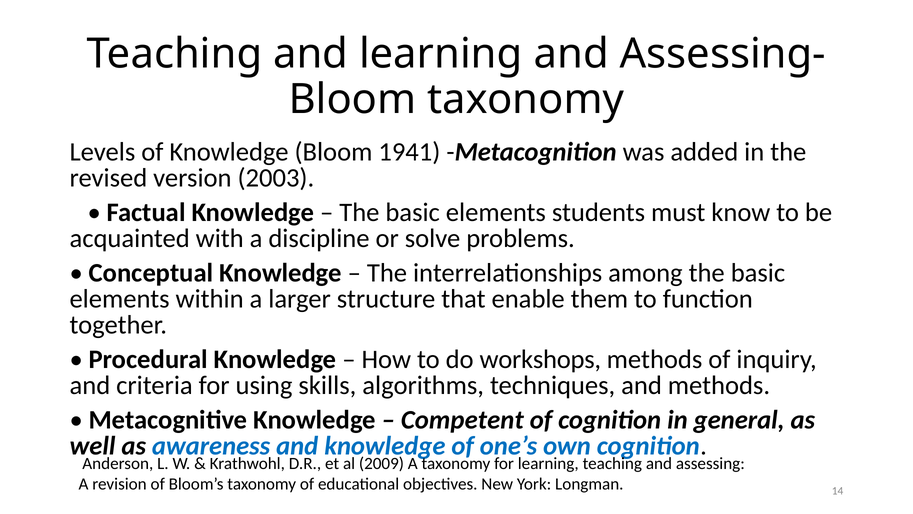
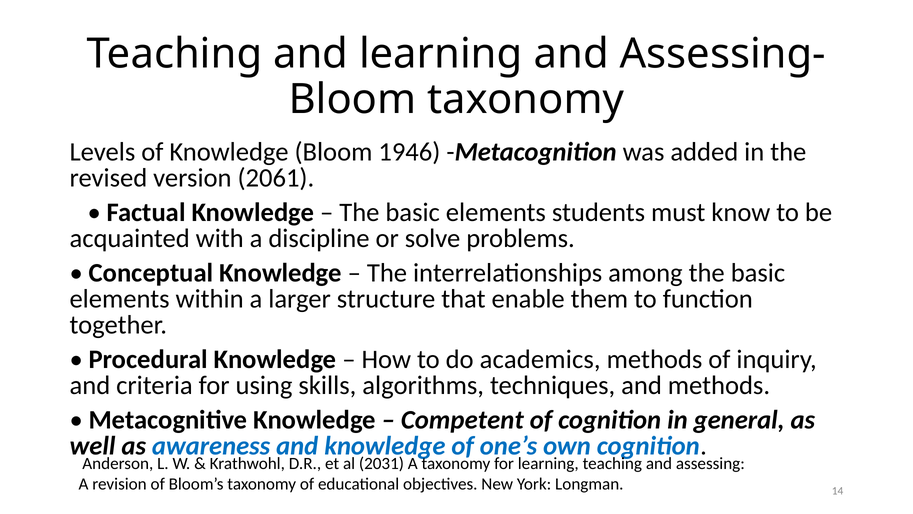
1941: 1941 -> 1946 (409, 152)
2003: 2003 -> 2061 (276, 178)
workshops: workshops -> academics (540, 359)
2009: 2009 -> 2031 (381, 463)
